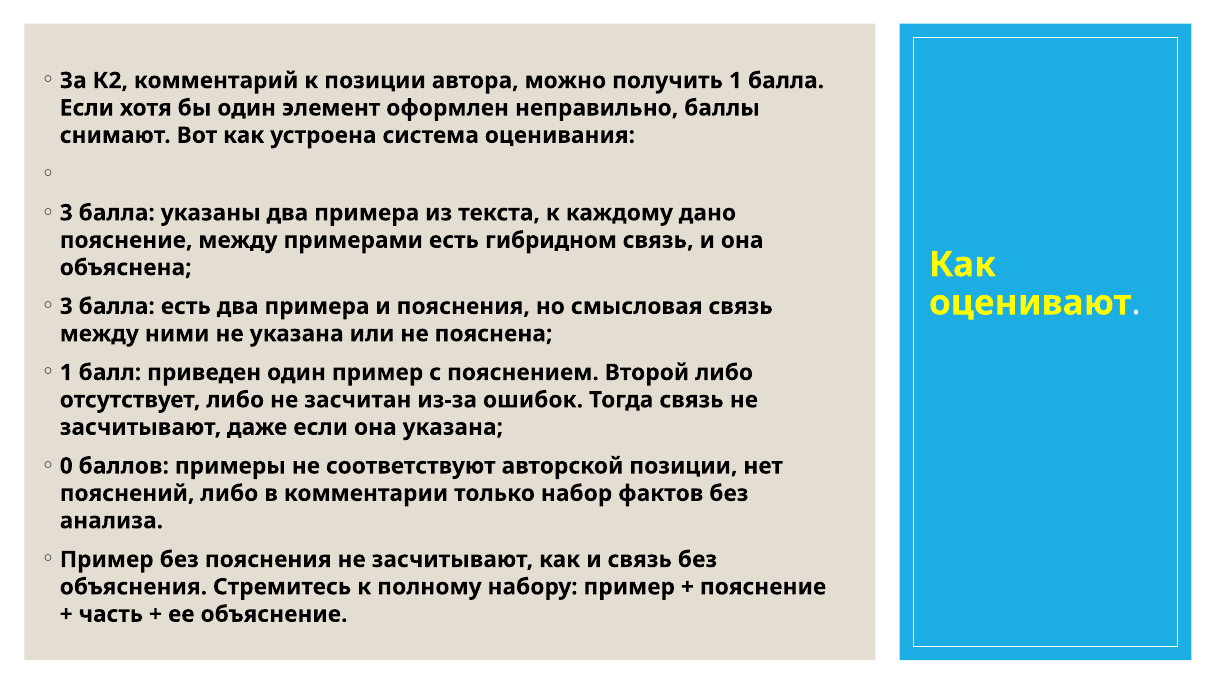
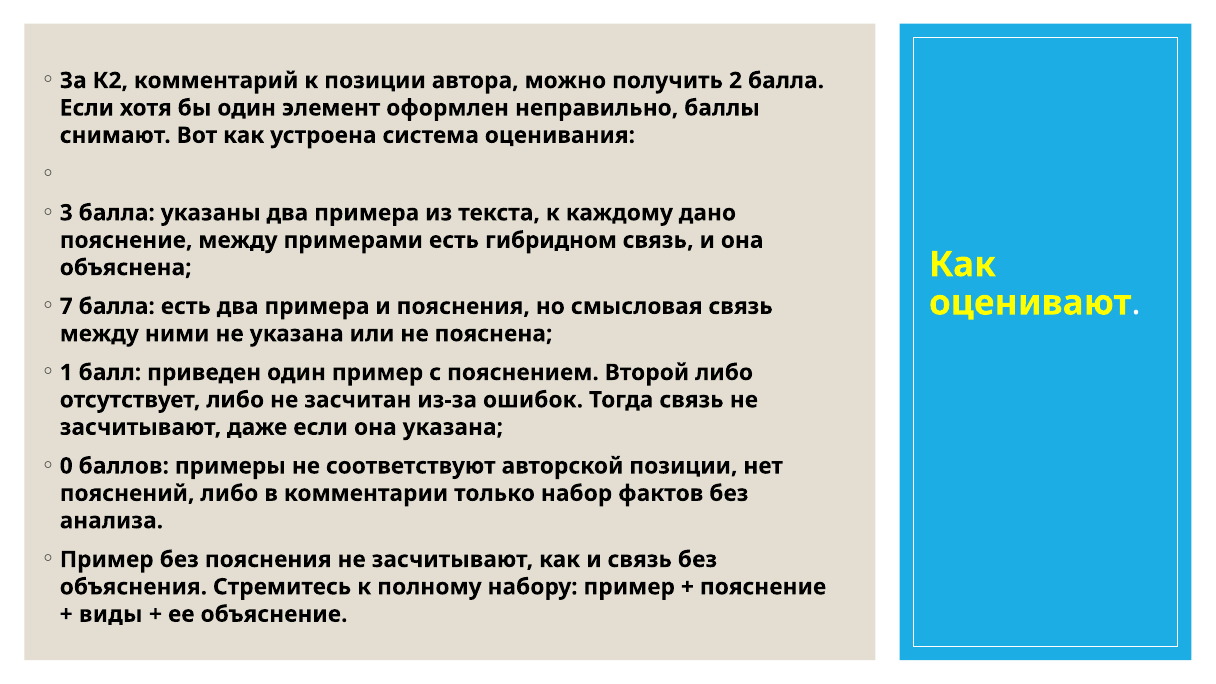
получить 1: 1 -> 2 (736, 81)
3: 3 -> 7 (66, 306)
часть: часть -> виды (111, 614)
